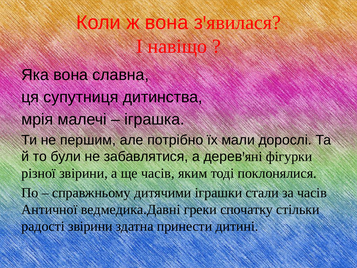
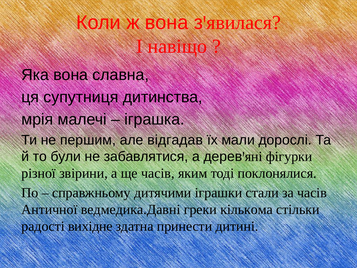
потрібно: потрібно -> відгадав (175, 140)
спочатку: спочатку -> кількома (246, 209)
радості звірини: звірини -> вихідне (90, 226)
